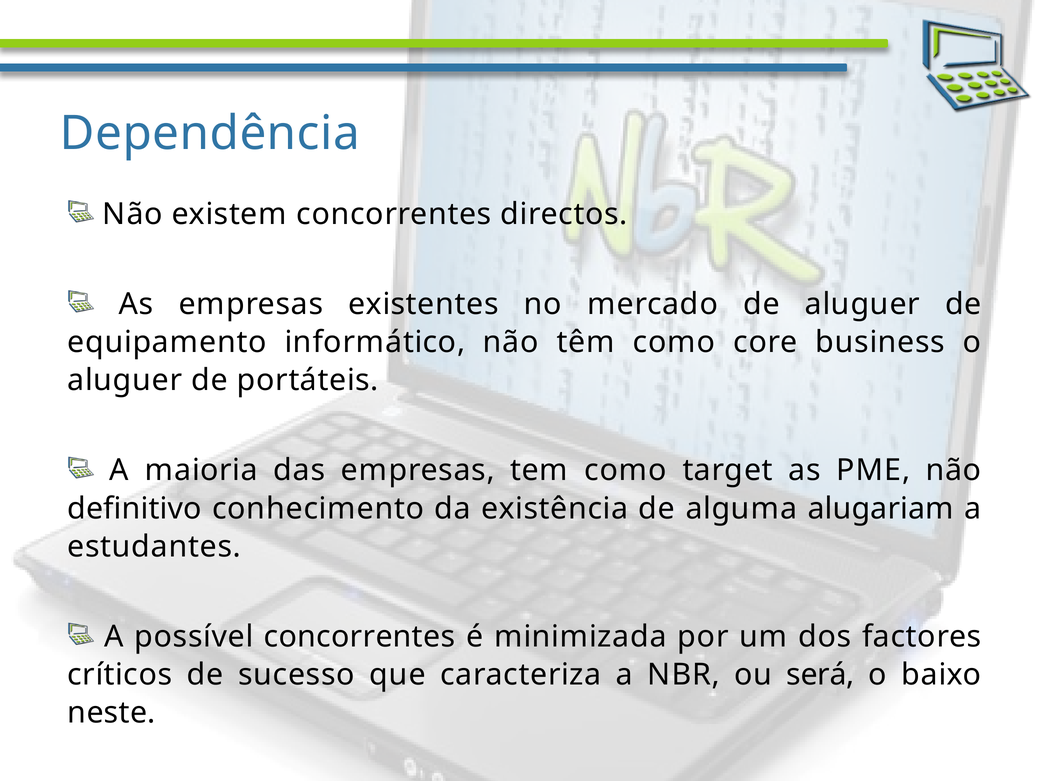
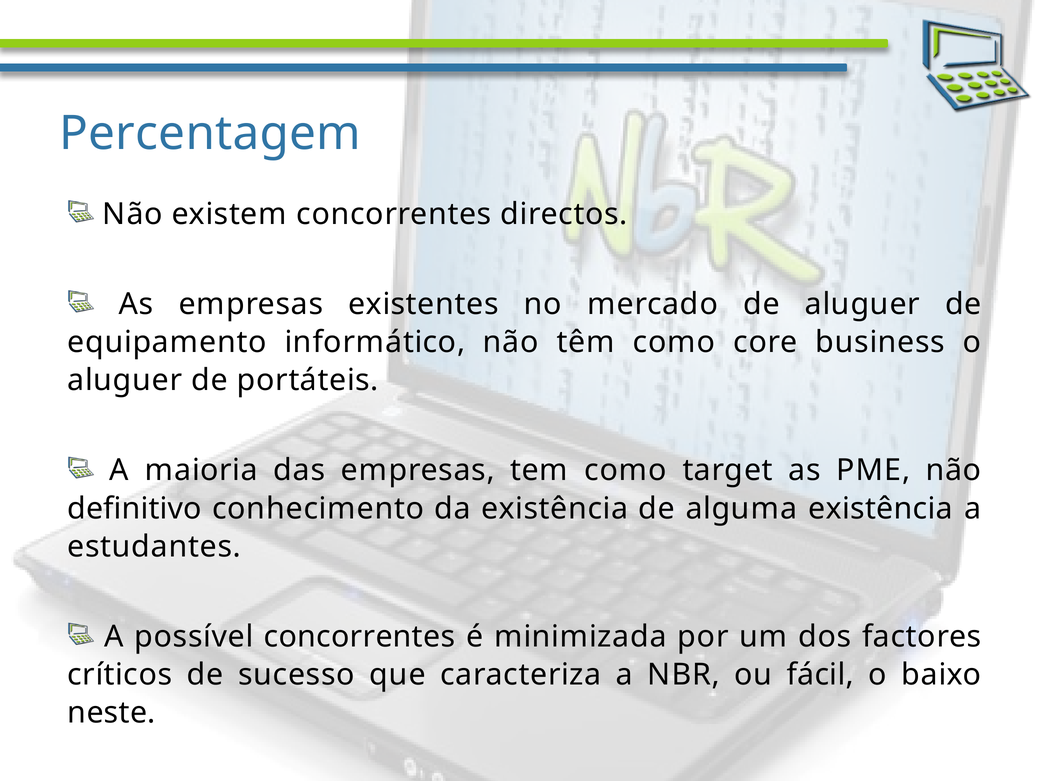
Dependência: Dependência -> Percentagem (210, 133)
alguma alugariam: alugariam -> existência (881, 508)
será: será -> fácil (820, 675)
